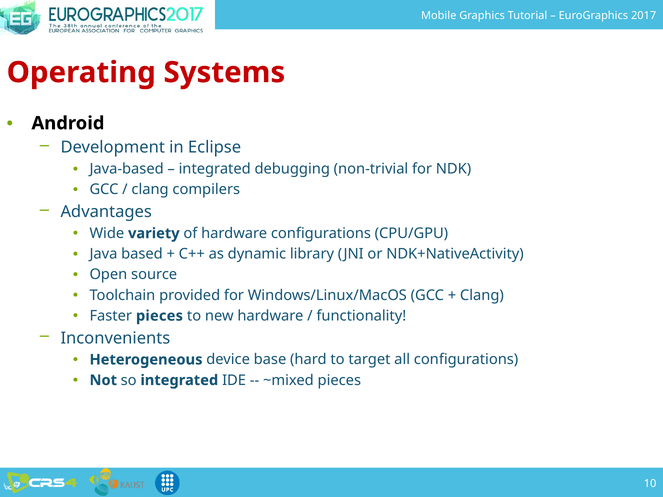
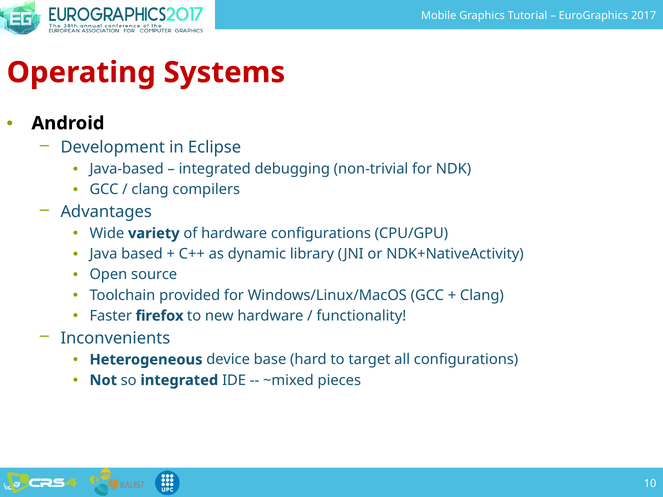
Faster pieces: pieces -> firefox (160, 316)
